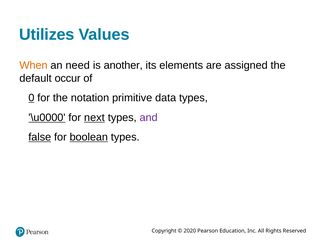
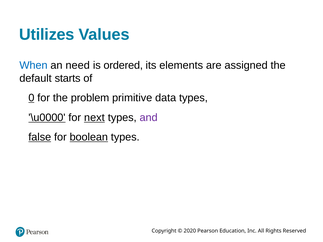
When colour: orange -> blue (33, 65)
another: another -> ordered (123, 65)
occur: occur -> starts (68, 78)
notation: notation -> problem (90, 98)
